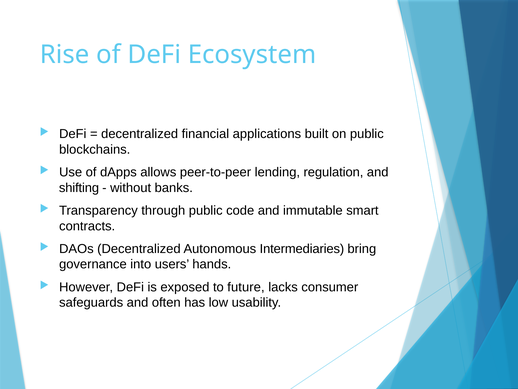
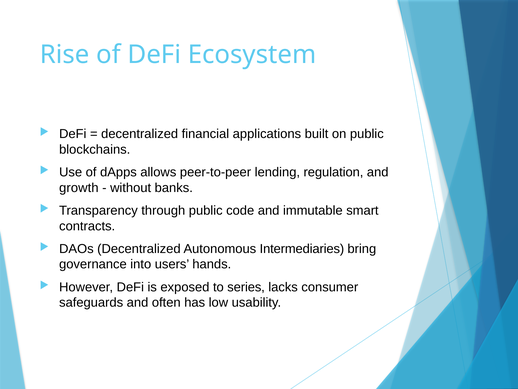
shifting: shifting -> growth (79, 187)
future: future -> series (246, 287)
